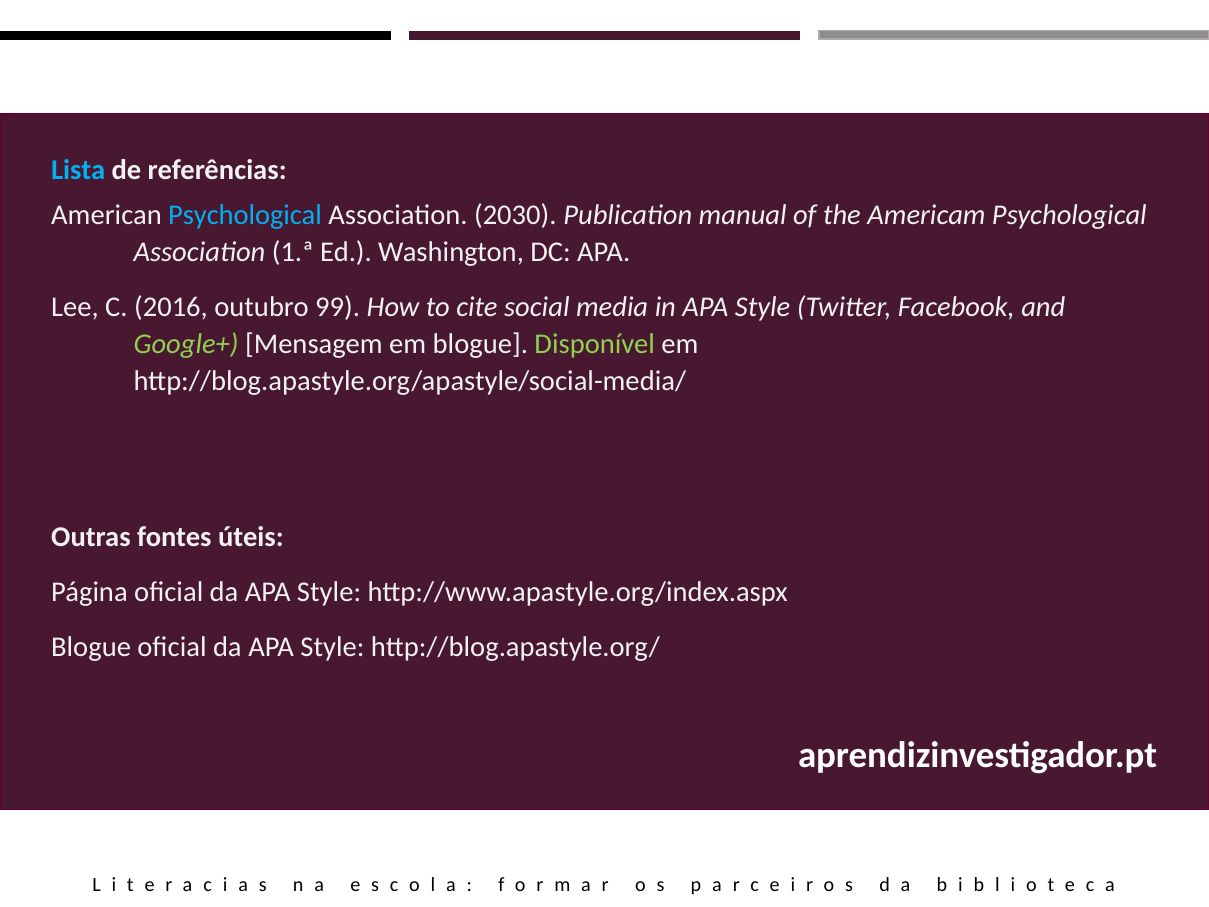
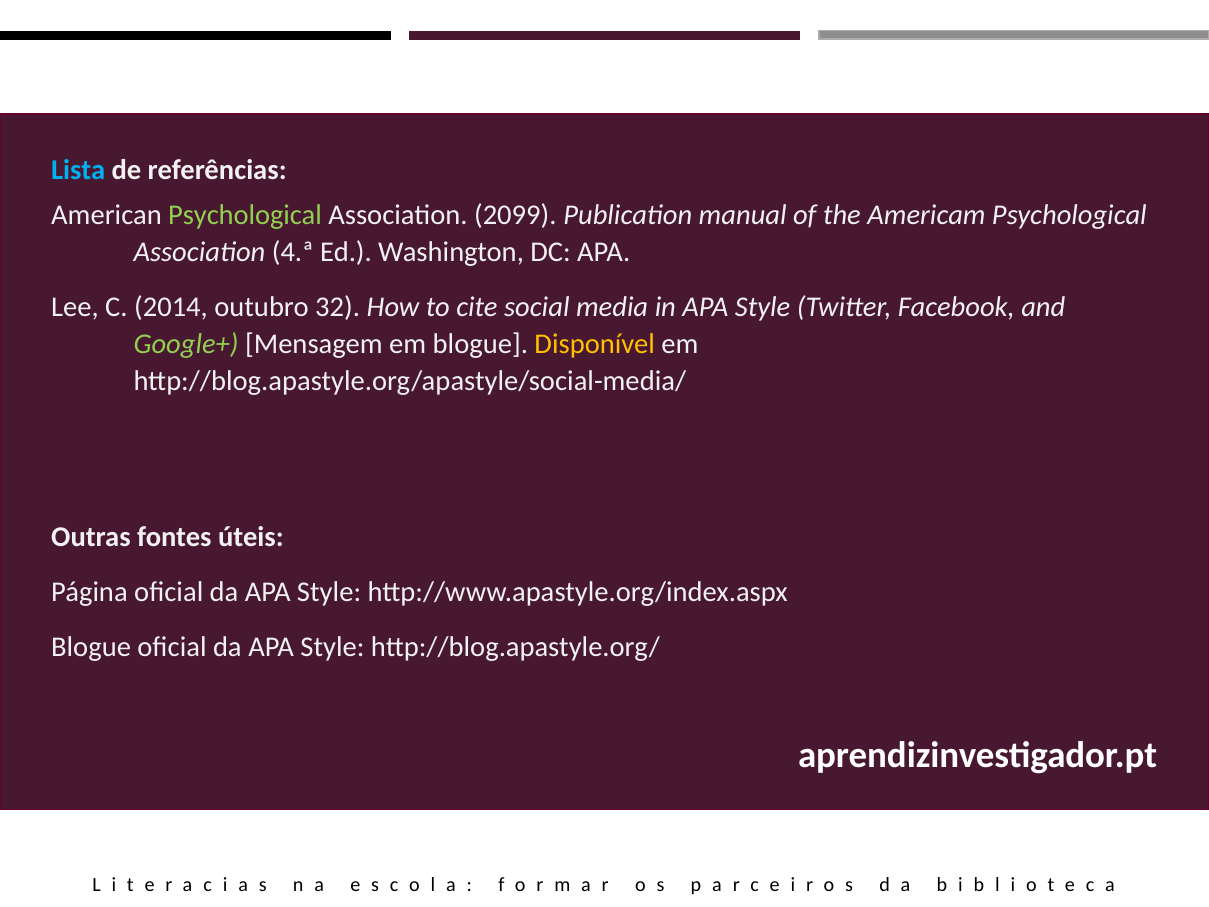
Psychological colour: light blue -> light green (245, 215)
2030: 2030 -> 2099 (515, 215)
1.ª: 1.ª -> 4.ª (293, 252)
2016: 2016 -> 2014 (171, 307)
99: 99 -> 32 (338, 307)
Disponível colour: light green -> yellow (595, 344)
